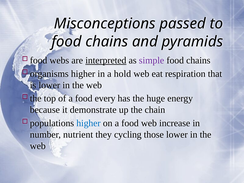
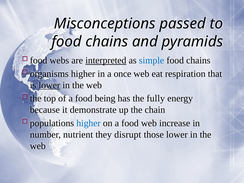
simple colour: purple -> blue (152, 60)
hold: hold -> once (123, 74)
lower underline: none -> present (49, 85)
every: every -> being (105, 98)
huge: huge -> fully (156, 98)
cycling: cycling -> disrupt (128, 135)
